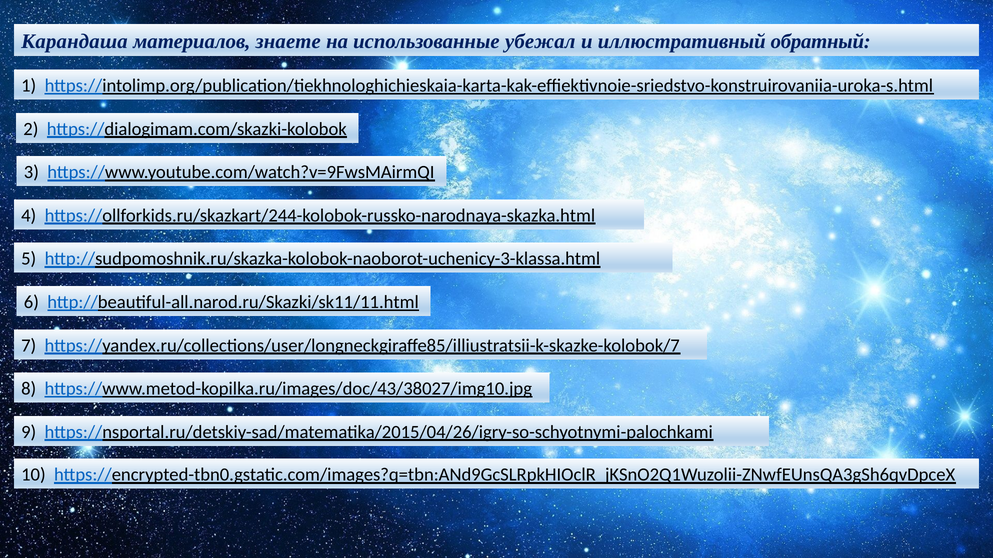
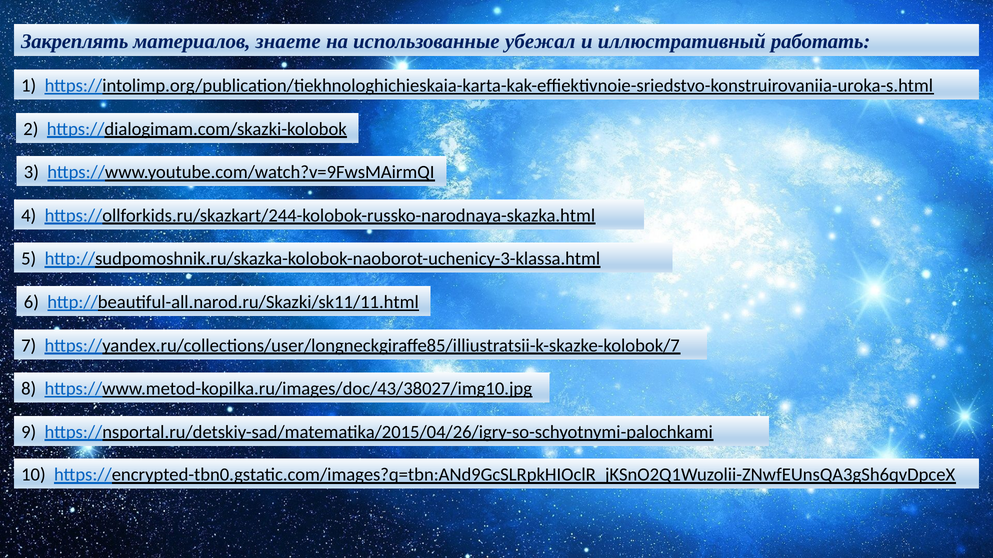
Карандаша: Карандаша -> Закреплять (75, 41)
обратный: обратный -> работать (821, 41)
